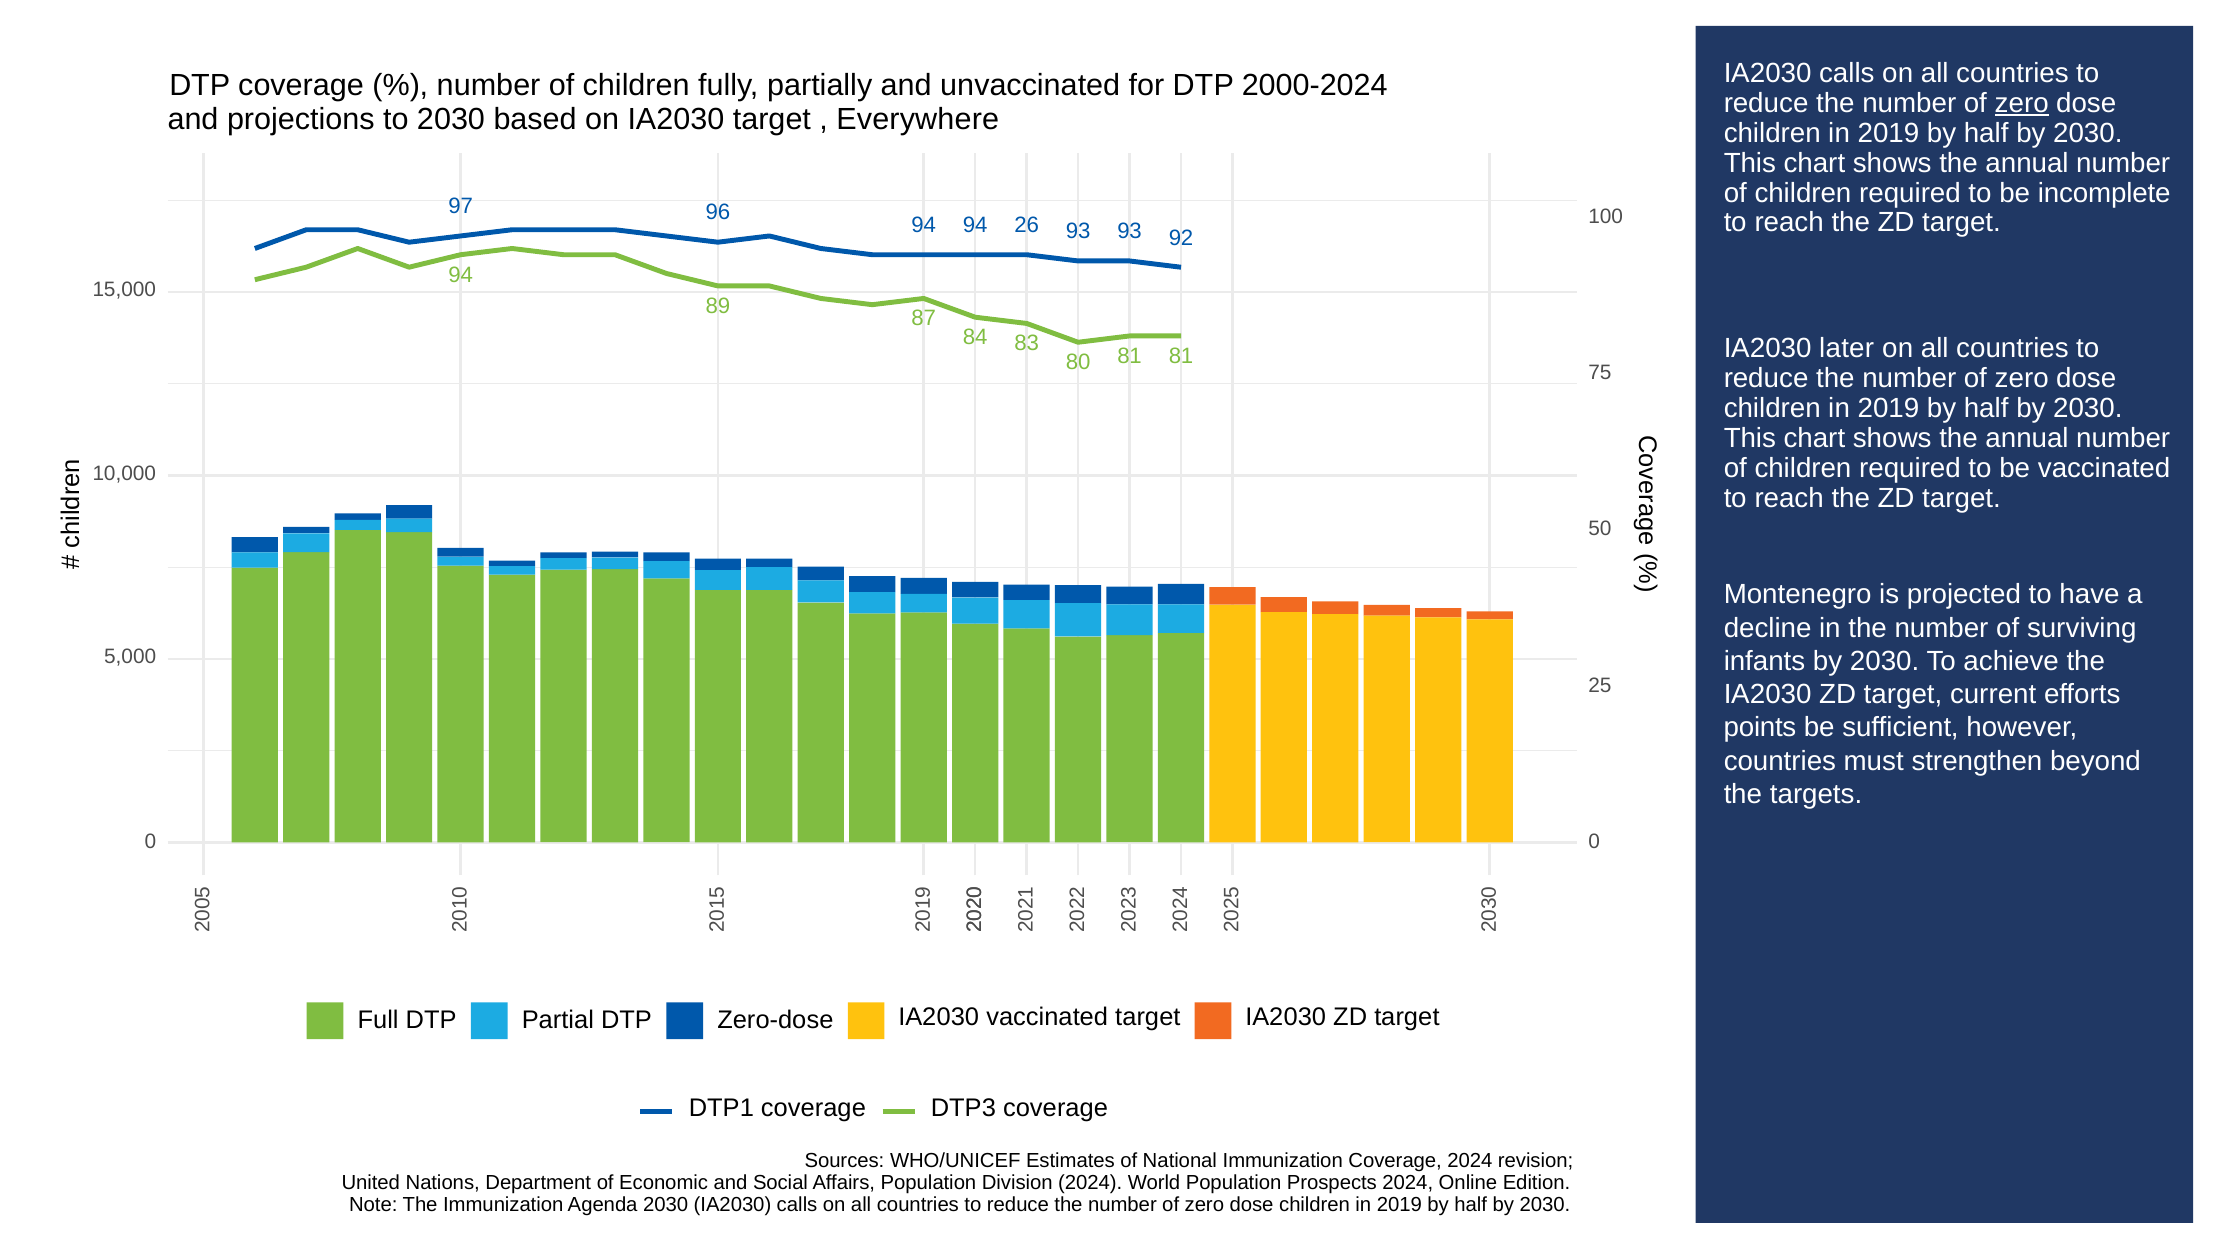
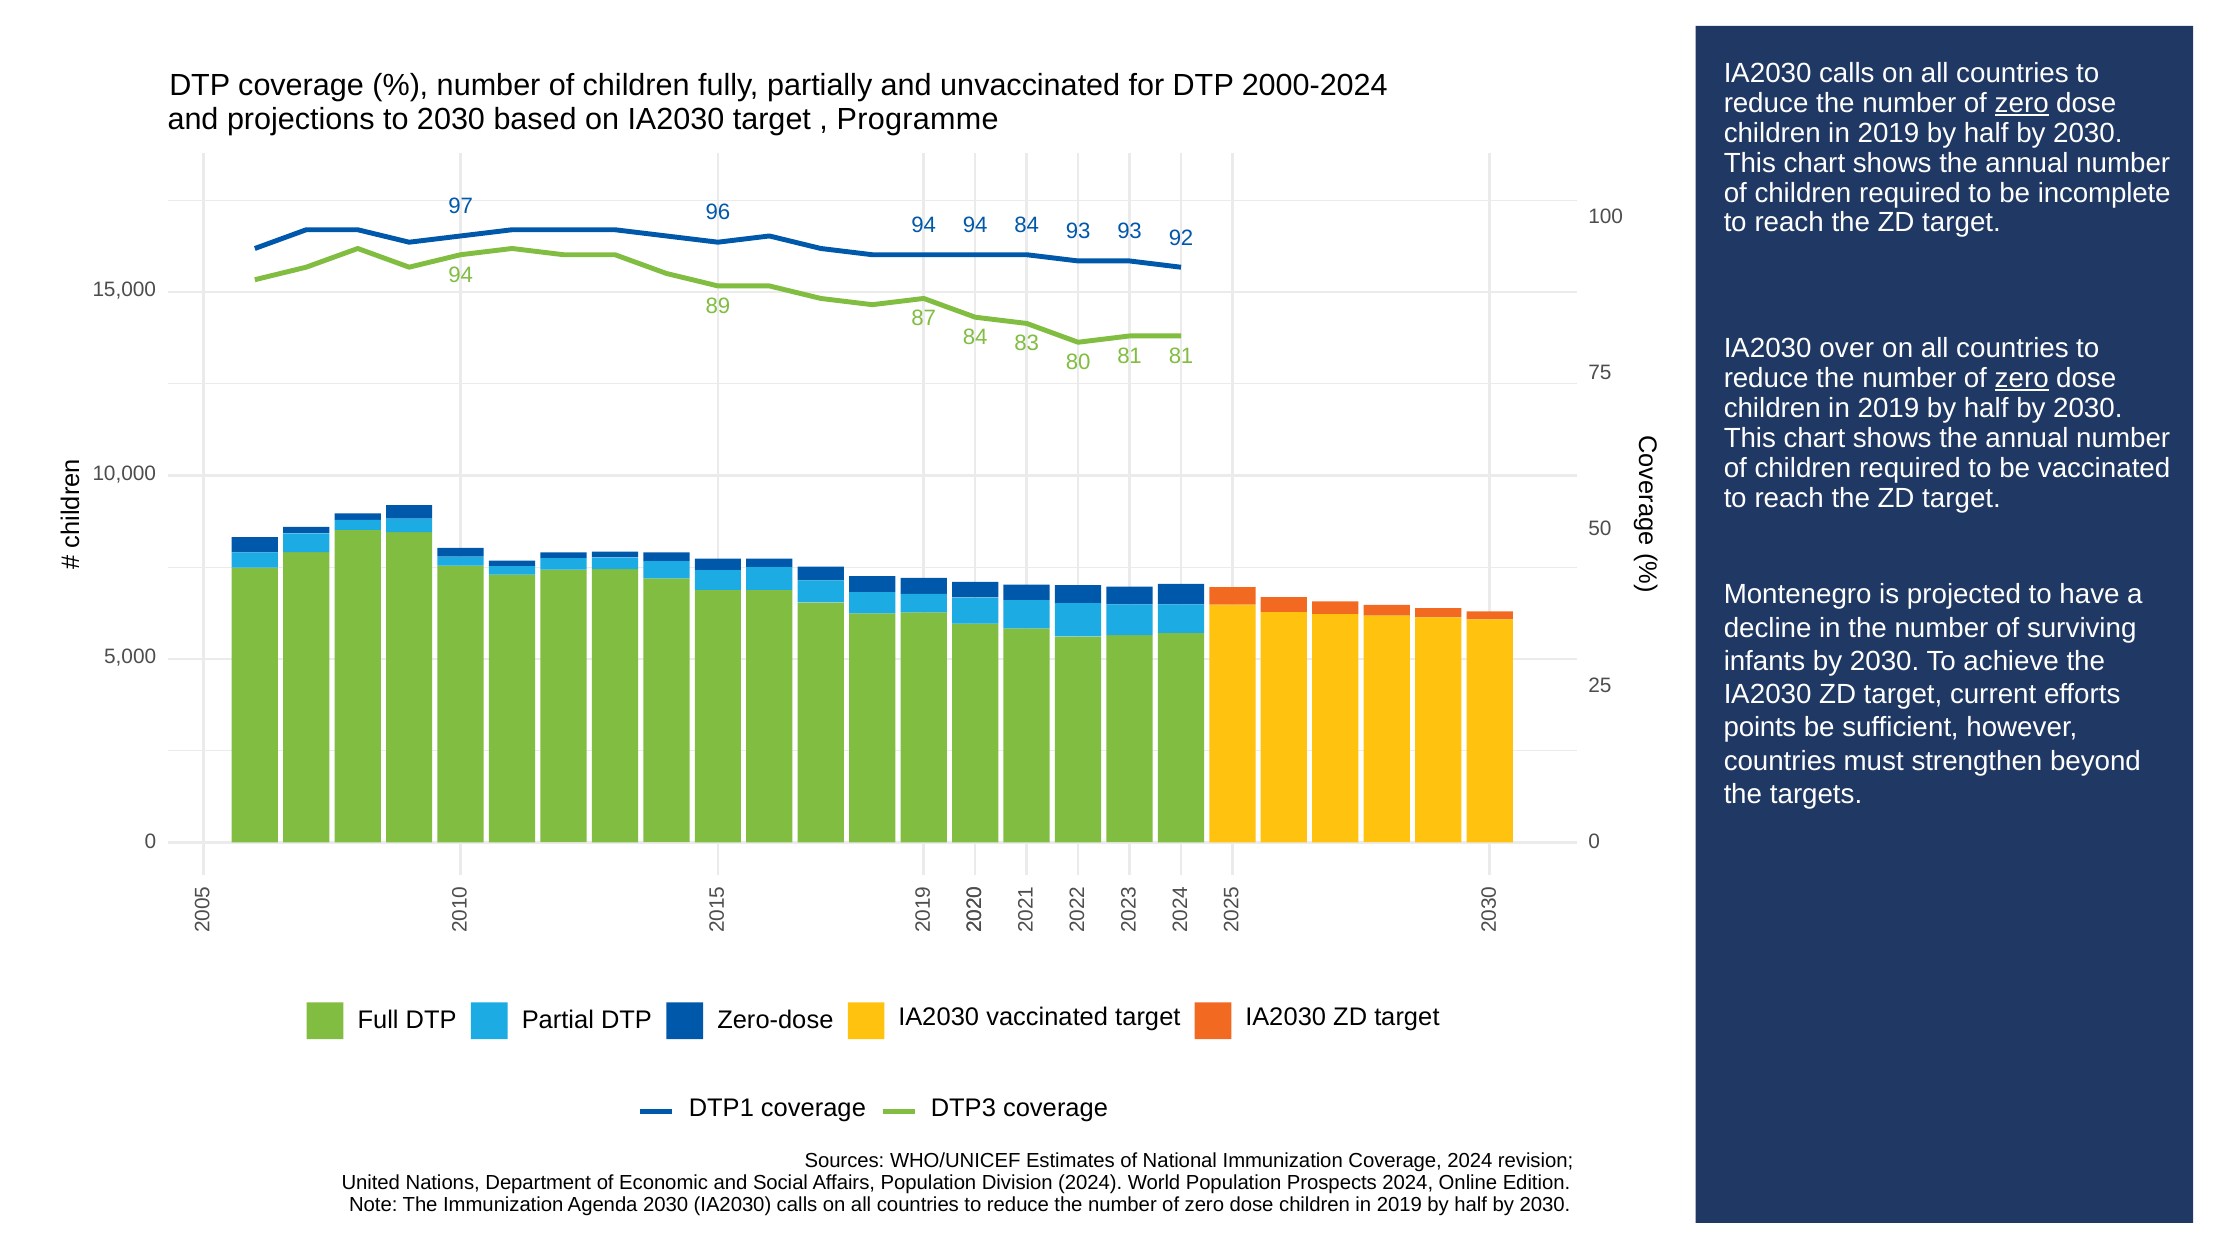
Everywhere: Everywhere -> Programme (918, 119)
94 26: 26 -> 84 (1027, 225)
later: later -> over (1847, 348)
zero underline: none -> present (2022, 378)
